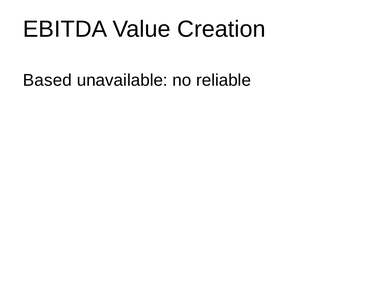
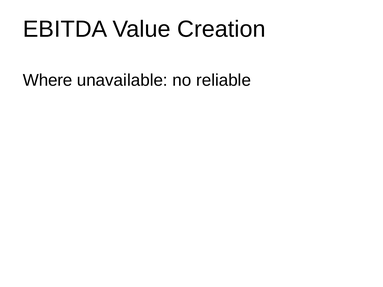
Based: Based -> Where (48, 80)
